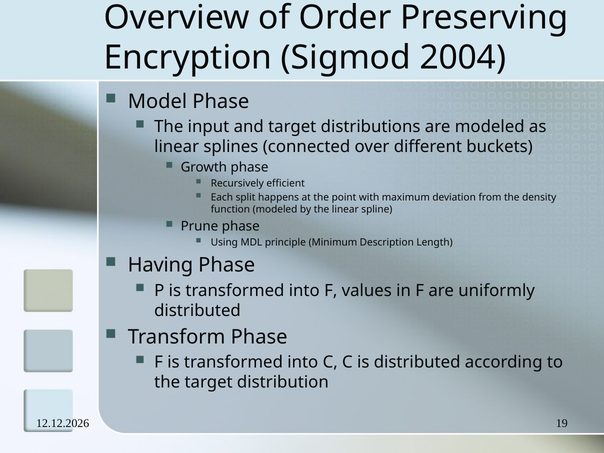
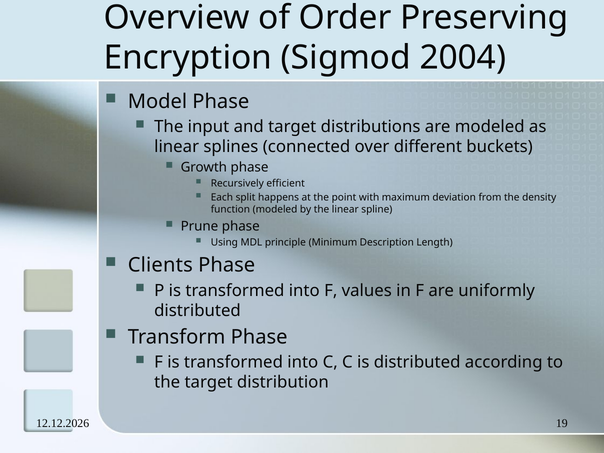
Having: Having -> Clients (160, 265)
